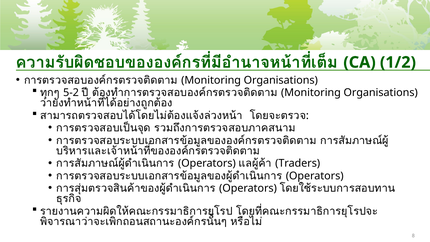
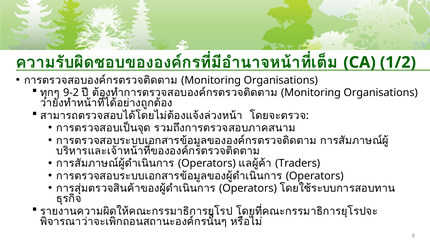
5-2: 5-2 -> 9-2 (71, 93)
